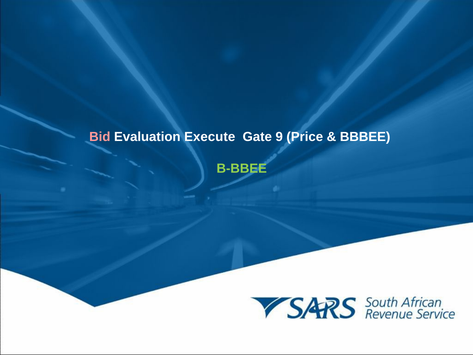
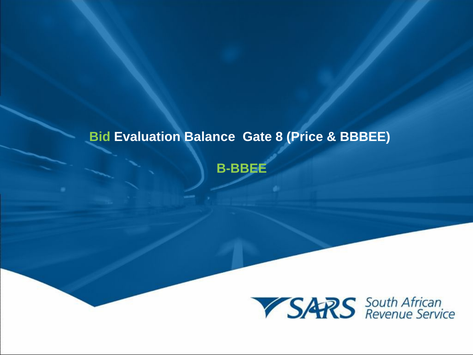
Bid colour: pink -> light green (100, 137)
Execute: Execute -> Balance (210, 137)
9: 9 -> 8 (279, 137)
